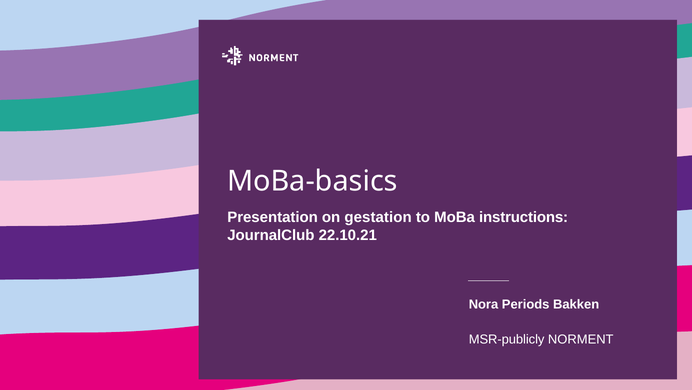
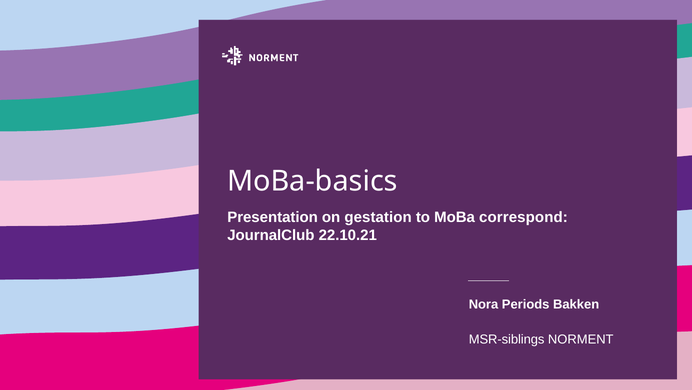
instructions: instructions -> correspond (523, 217)
MSR-publicly: MSR-publicly -> MSR-siblings (507, 339)
